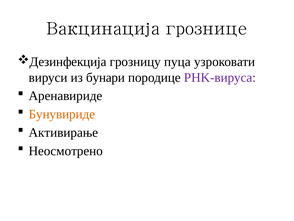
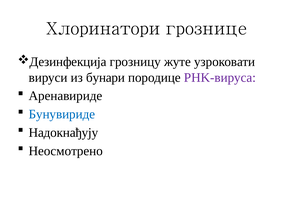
Вакцинација: Вакцинација -> Хлоринатори (103, 28)
пуца: пуца -> жуте (177, 62)
Бунyвириде colour: orange -> blue (62, 114)
Активирање: Активирање -> Надокнађују (63, 132)
